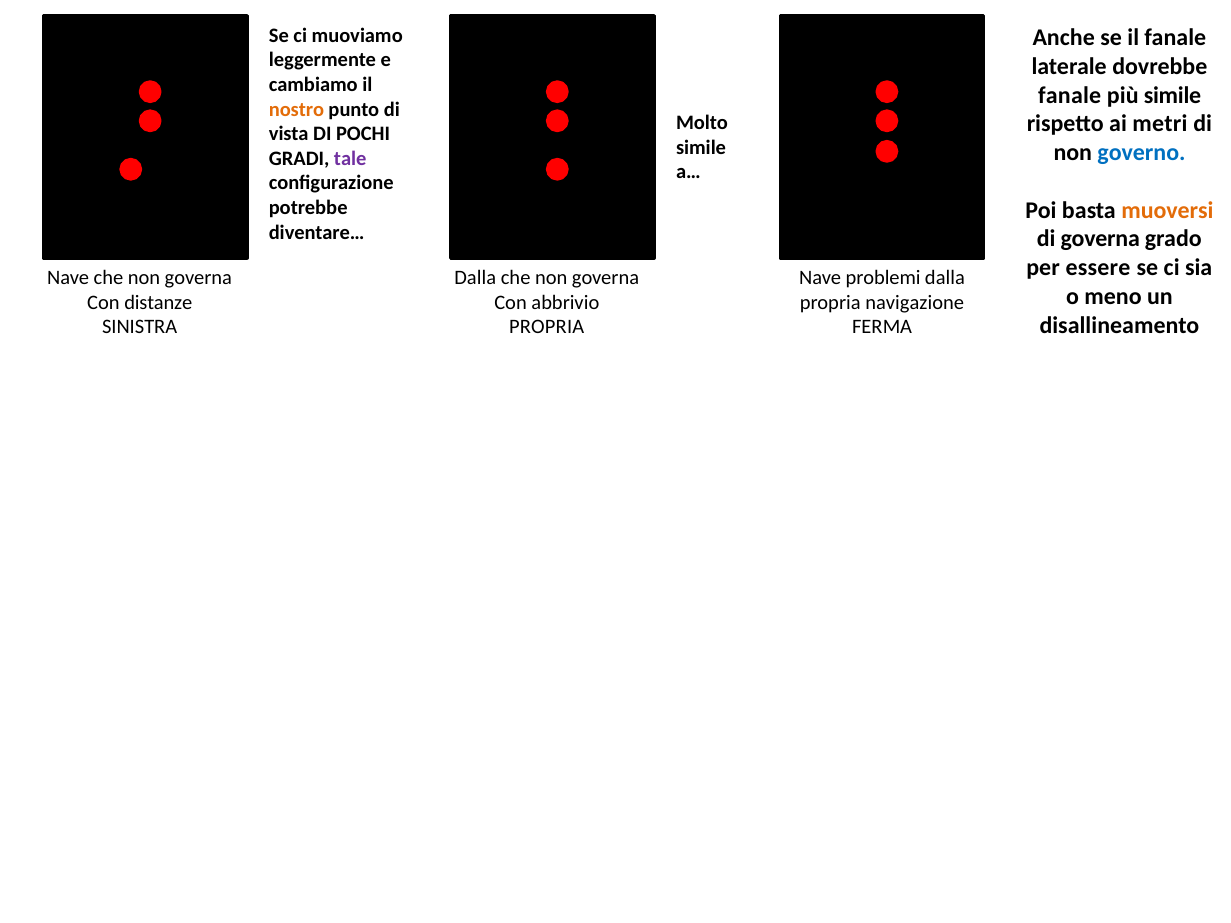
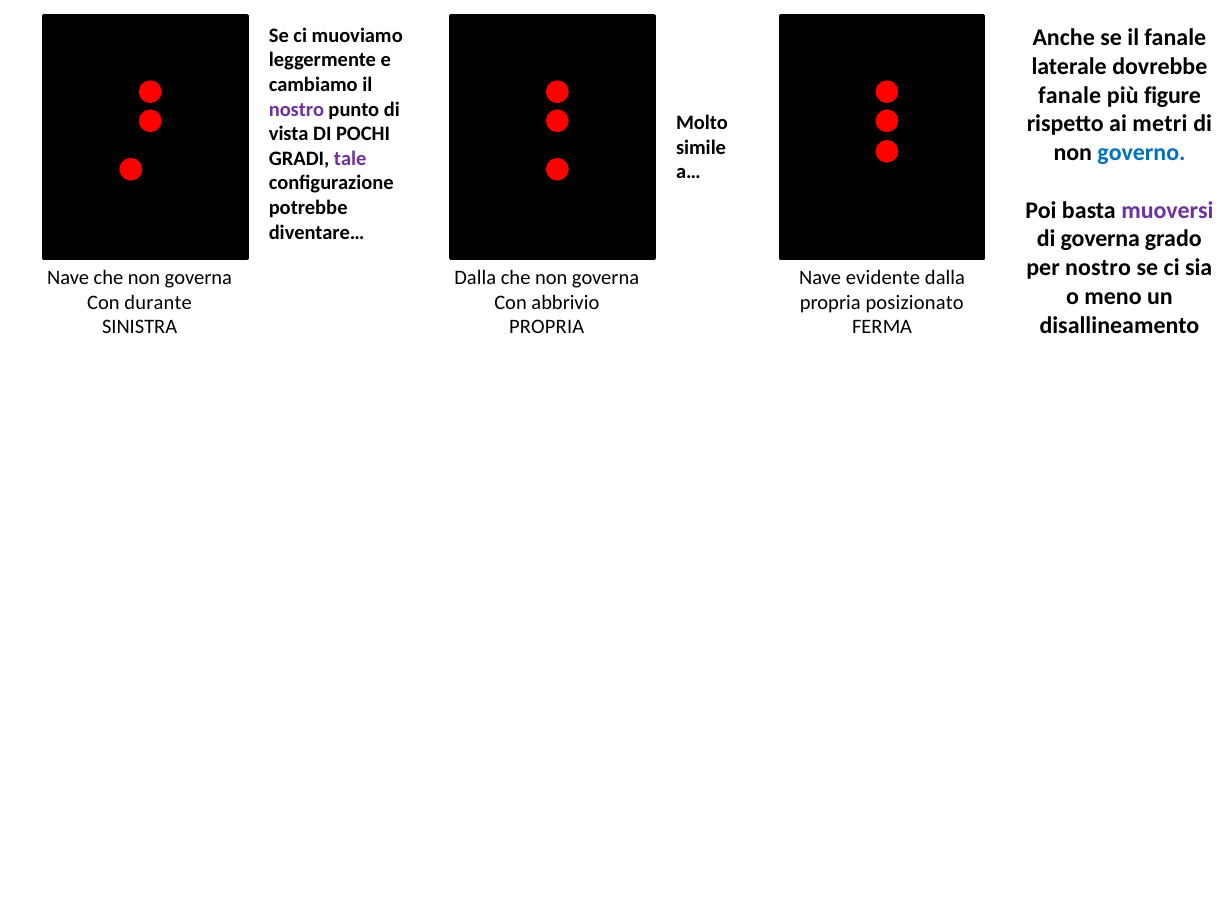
più simile: simile -> figure (1173, 95)
nostro colour: orange -> purple (296, 109)
muoversi colour: orange -> purple (1167, 210)
per essere: essere -> nostro (1098, 268)
problemi: problemi -> evidente (883, 278)
distanze: distanze -> durante (158, 302)
navigazione: navigazione -> posizionato (915, 302)
